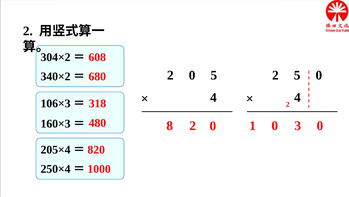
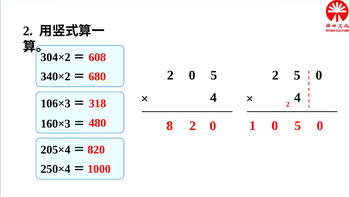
3: 3 -> 5 (298, 125)
